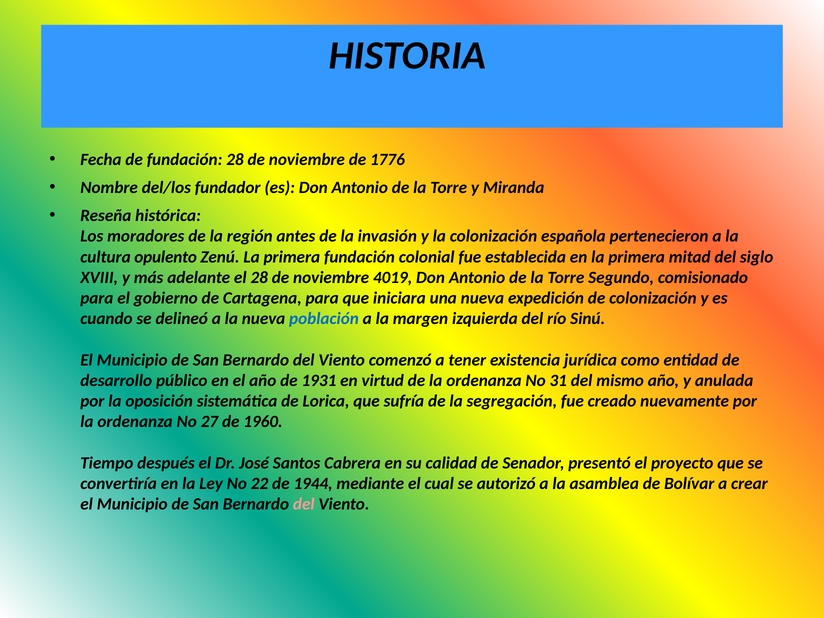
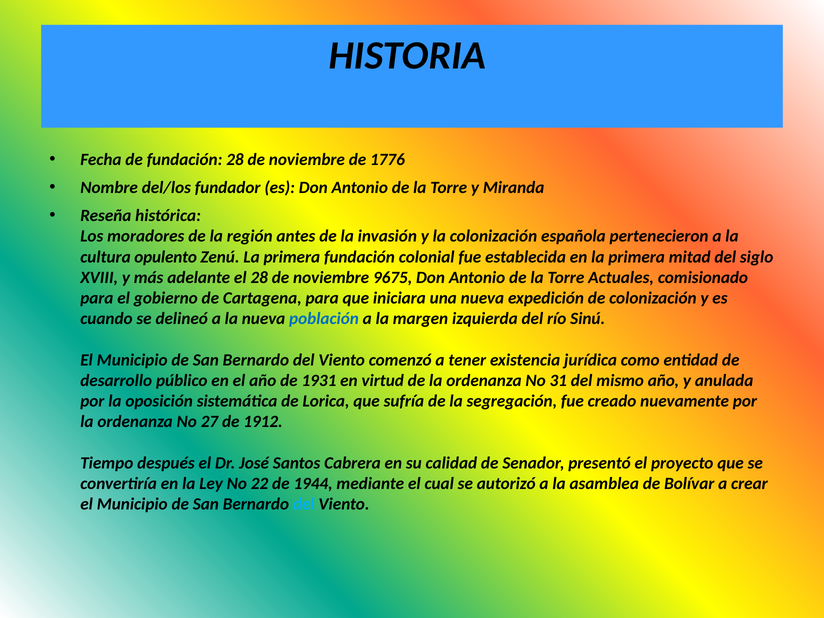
4019: 4019 -> 9675 (393, 277)
Segundo: Segundo -> Actuales (621, 277)
1960: 1960 -> 1912 (263, 422)
del colour: pink -> light blue (304, 504)
